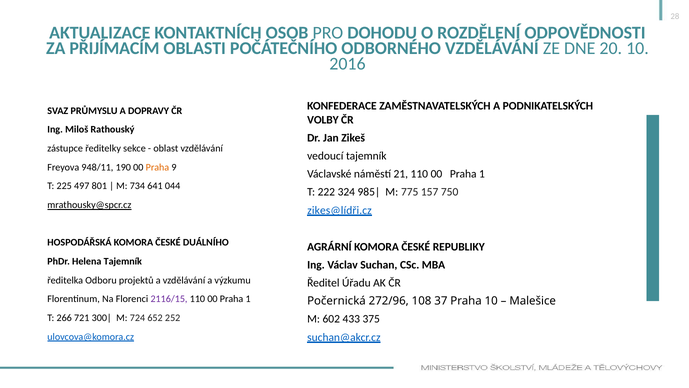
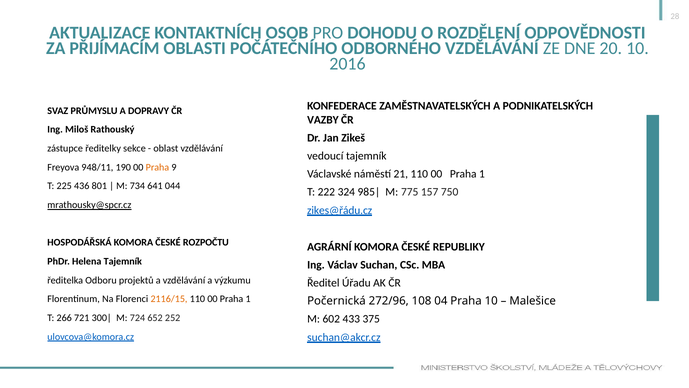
VOLBY: VOLBY -> VAZBY (323, 120)
497: 497 -> 436 (82, 186)
zikes@lídři.cz: zikes@lídři.cz -> zikes@řádu.cz (340, 210)
DUÁLNÍHO: DUÁLNÍHO -> ROZPOČTU (206, 242)
2116/15 colour: purple -> orange (169, 299)
37: 37 -> 04 (441, 301)
